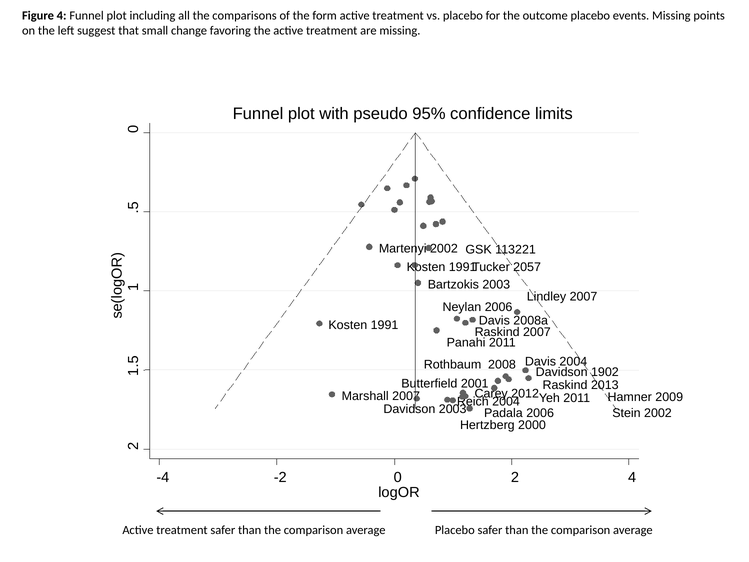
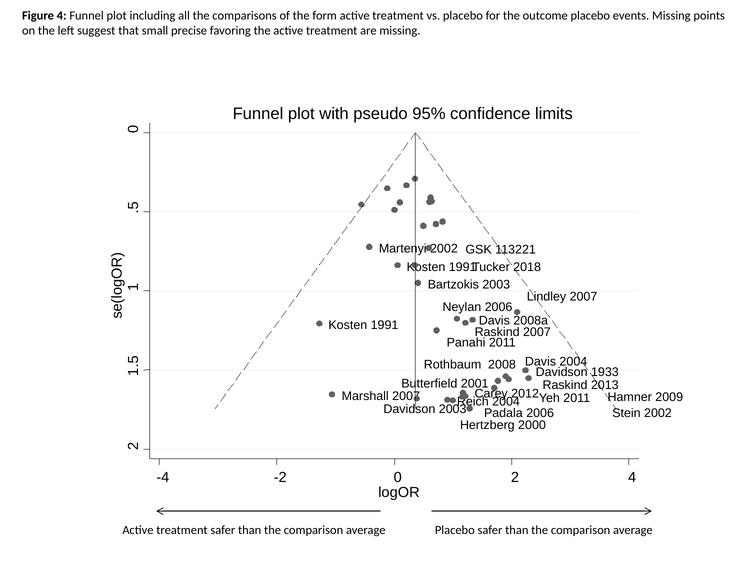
change: change -> precise (189, 31)
2057: 2057 -> 2018 (527, 267)
1902: 1902 -> 1933 (605, 372)
